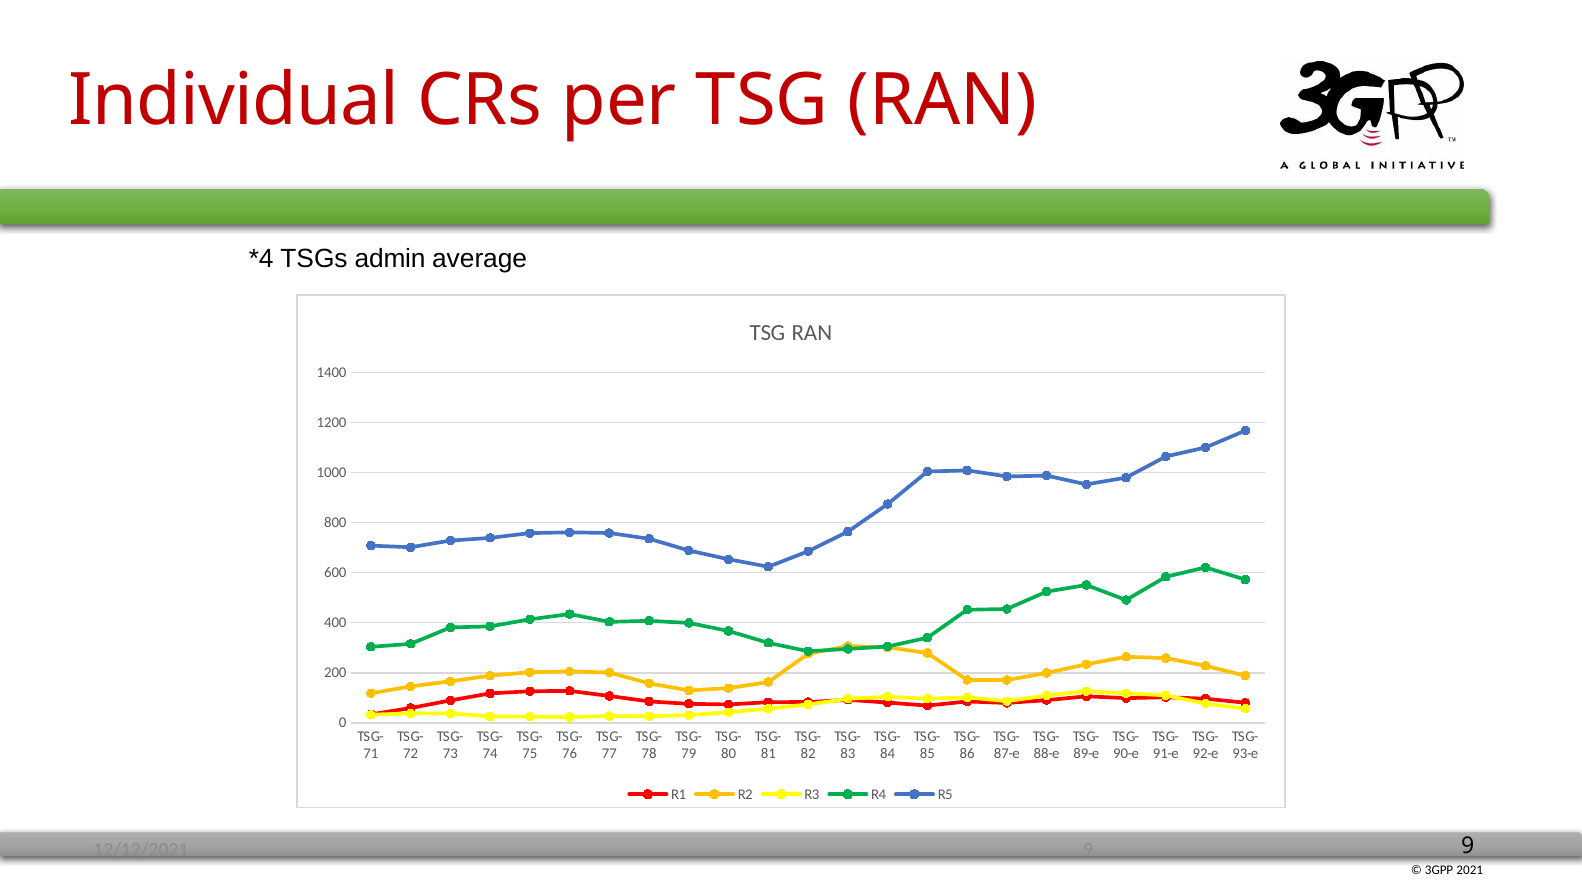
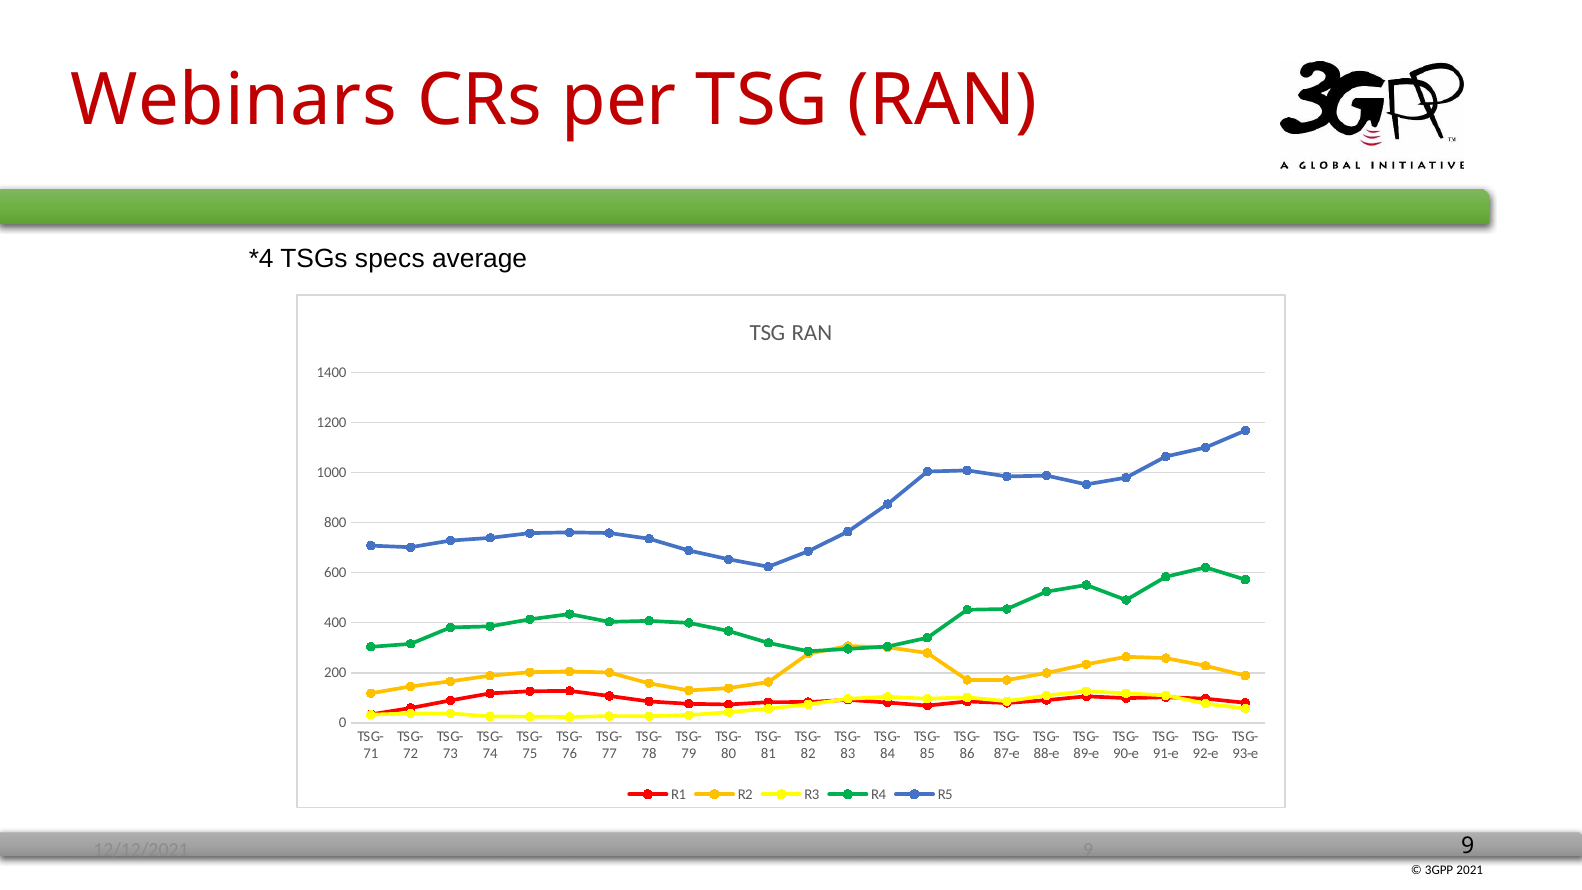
Individual: Individual -> Webinars (233, 100)
admin: admin -> specs (390, 258)
